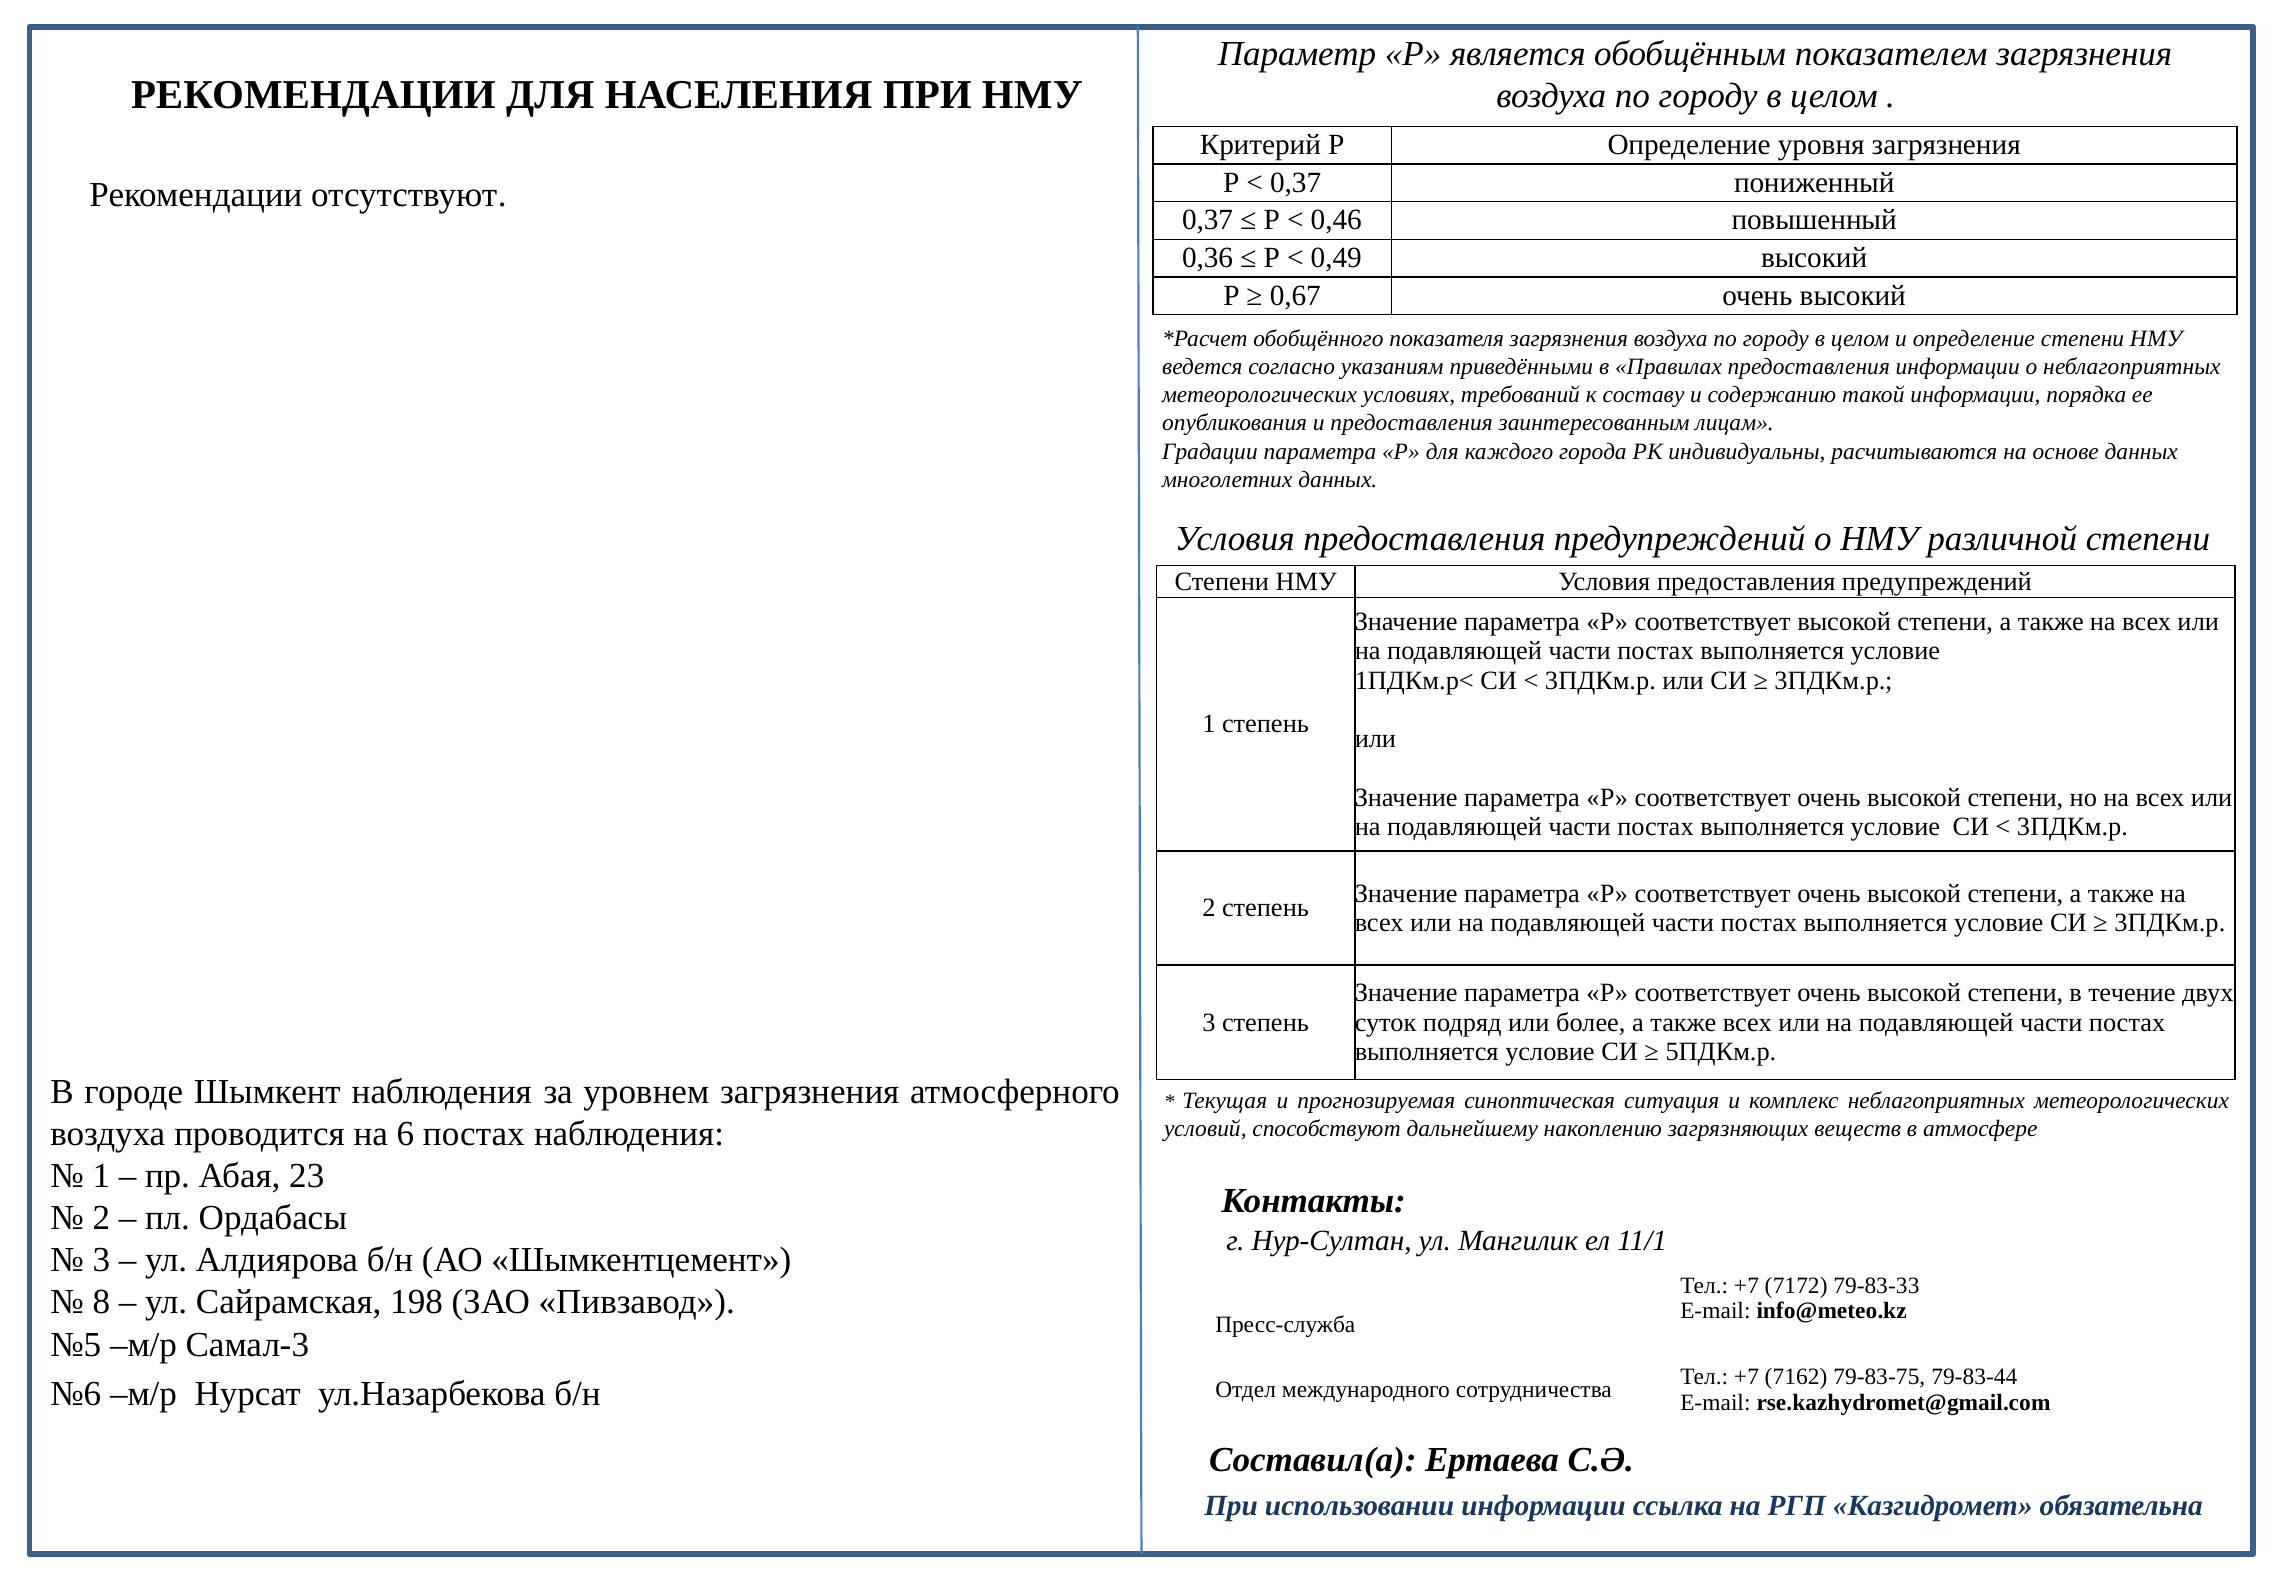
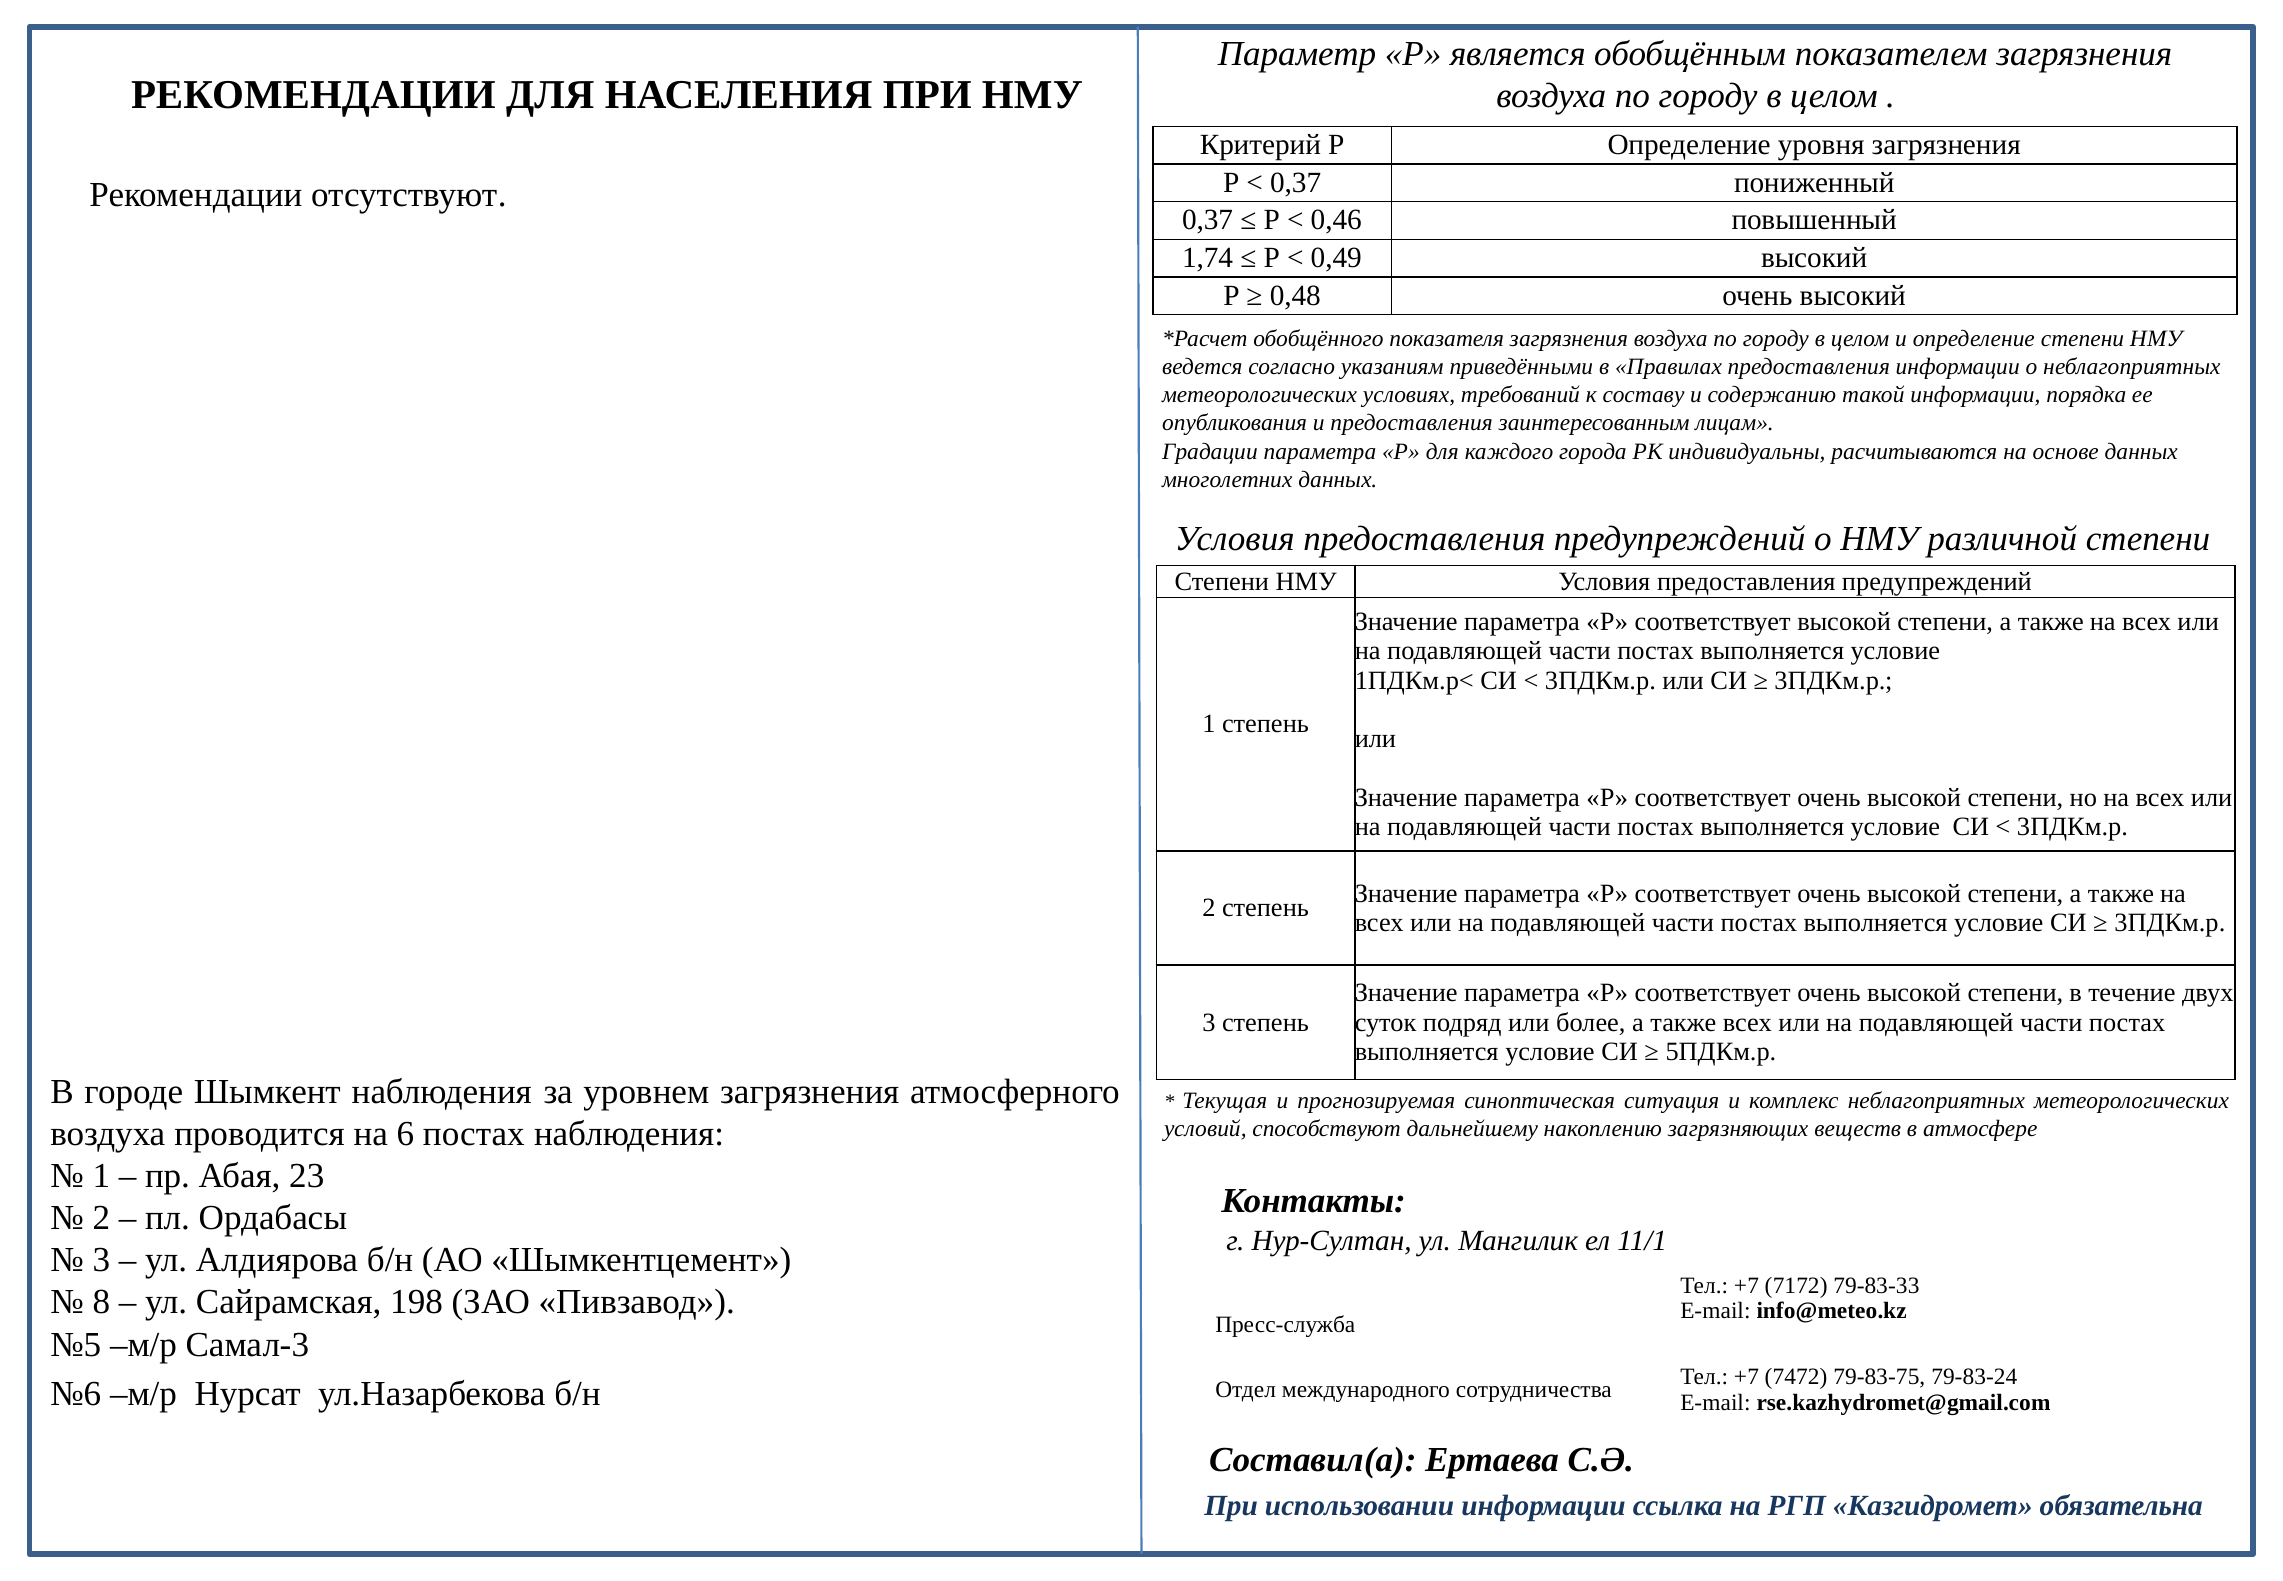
0,36: 0,36 -> 1,74 (1208, 258)
0,67: 0,67 -> 0,48 (1295, 296)
7162: 7162 -> 7472 (1796, 1376)
79-83-44: 79-83-44 -> 79-83-24 (1974, 1376)
